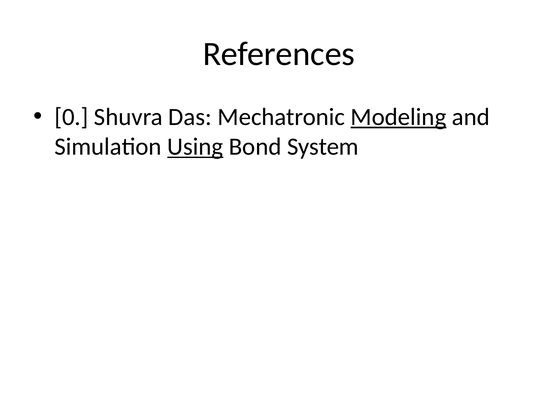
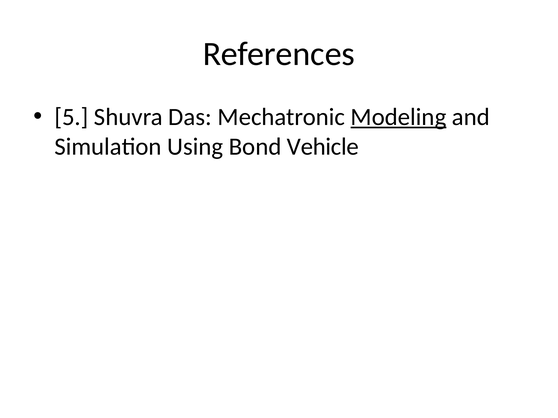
0: 0 -> 5 (71, 117)
Using underline: present -> none (195, 147)
System: System -> Vehicle (323, 147)
